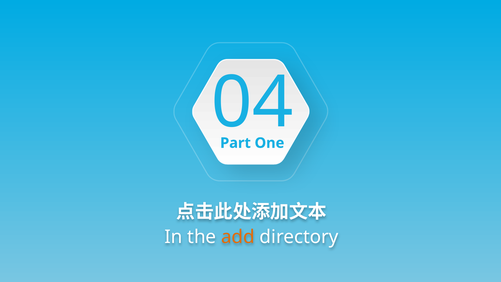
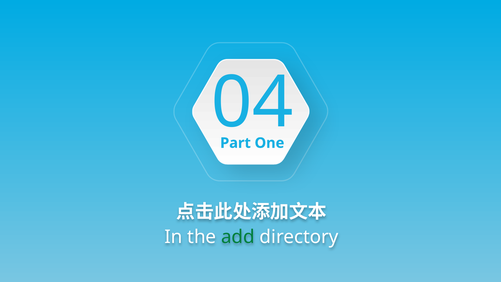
add colour: orange -> green (238, 237)
